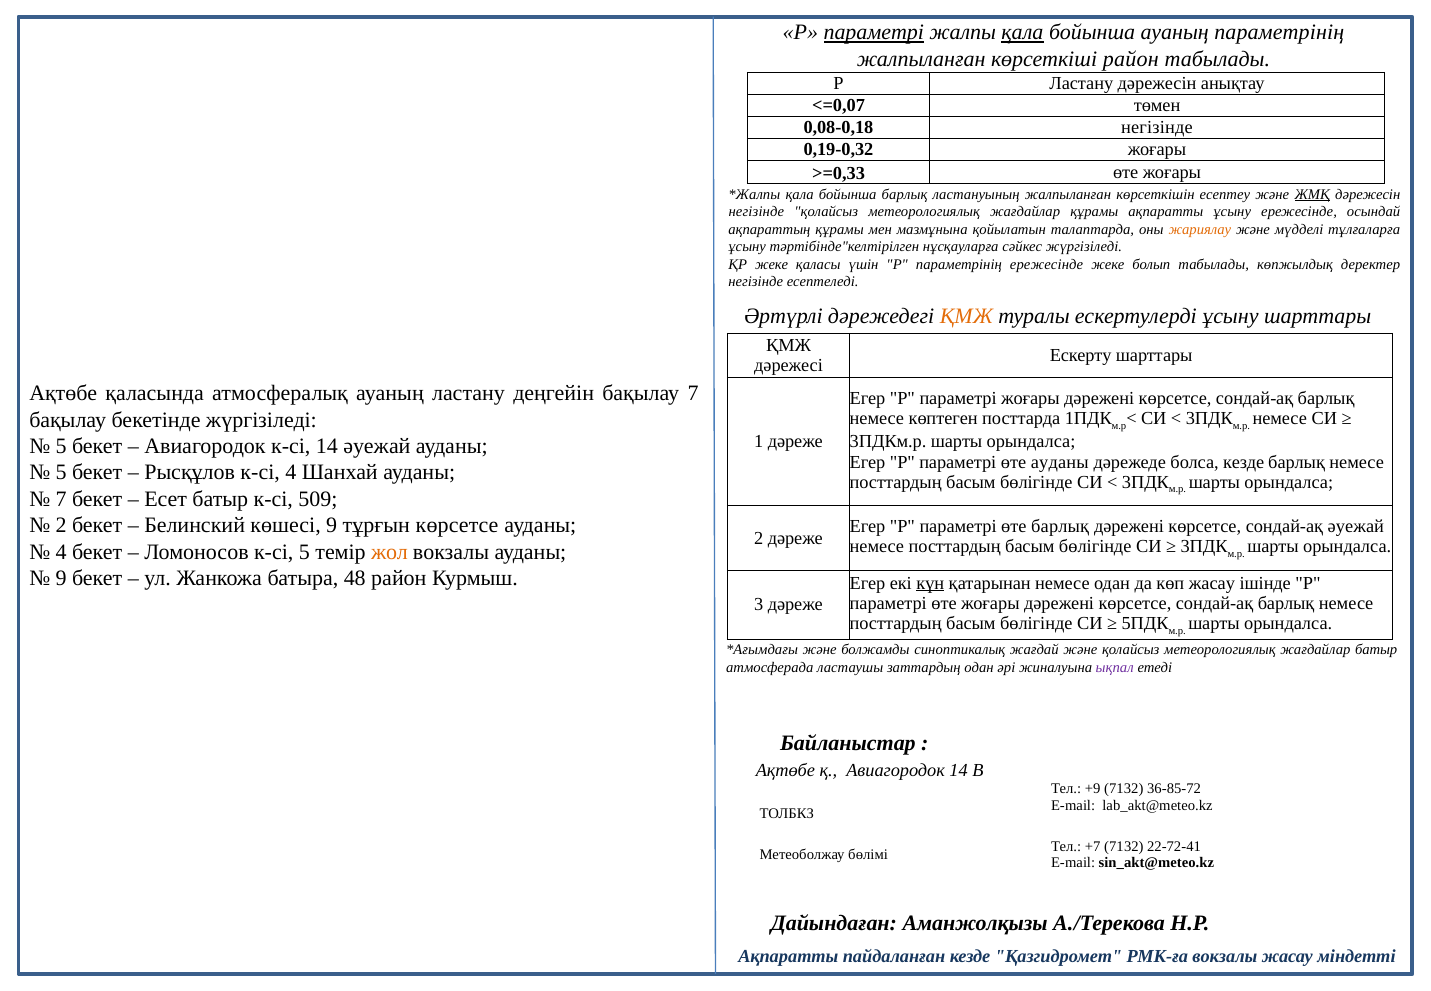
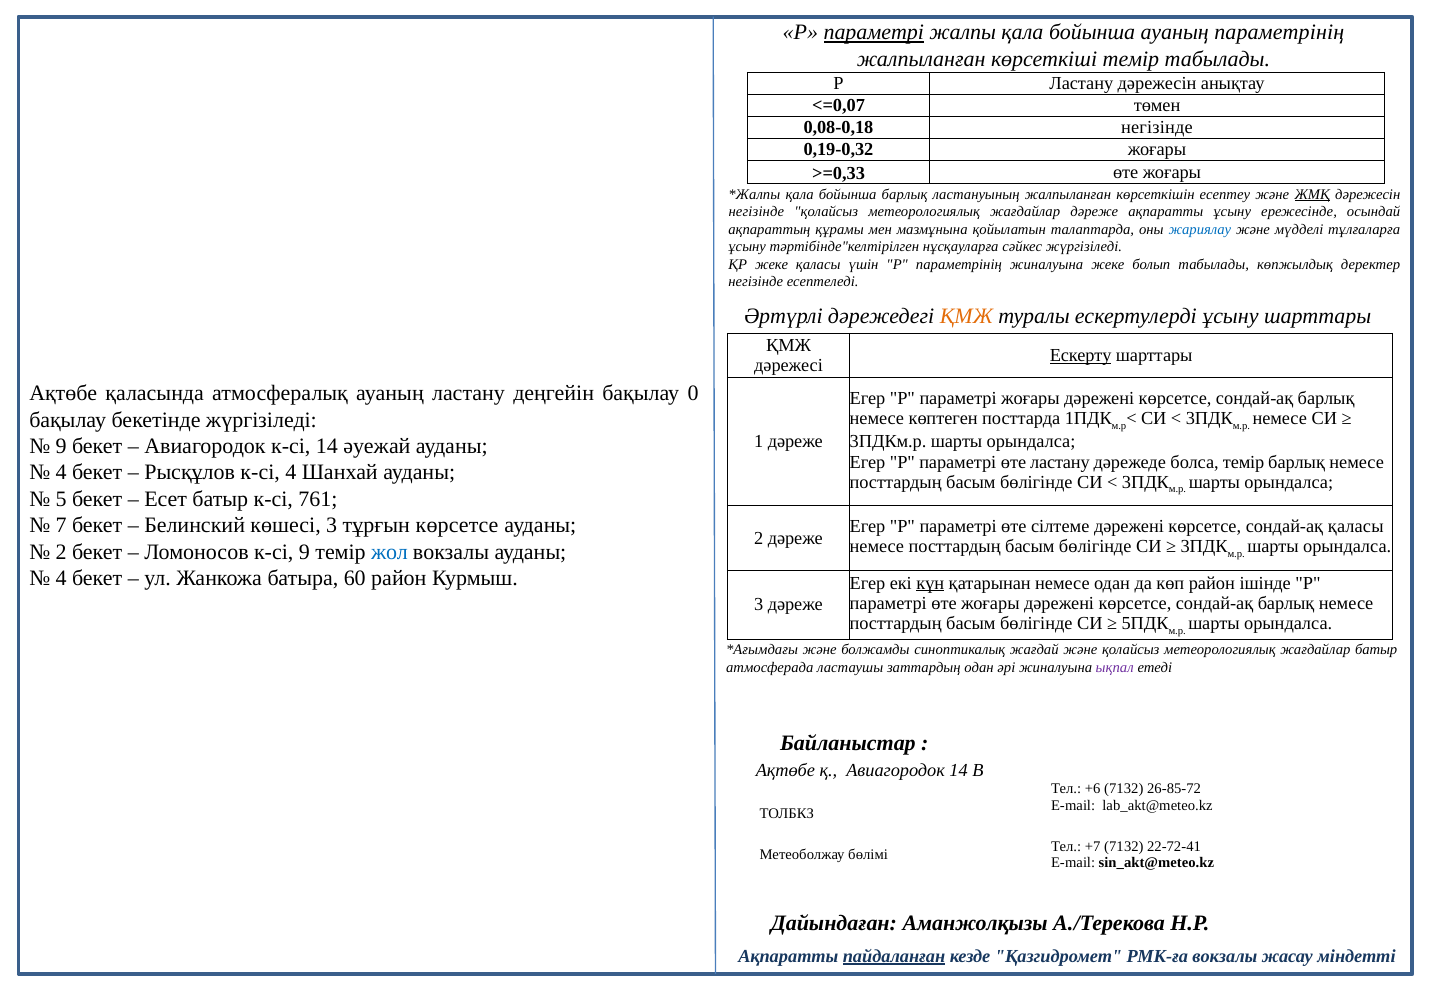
қала underline: present -> none (1022, 33)
көрсеткіші район: район -> темір (1131, 59)
жағдайлар құрамы: құрамы -> дәреже (1094, 212)
жариялау colour: orange -> blue (1200, 229)
параметрінің ережесінде: ережесінде -> жиналуына (1047, 264)
Ескерту underline: none -> present (1081, 355)
бақылау 7: 7 -> 0 (693, 393)
5: 5 -> 9 (61, 446)
өте ауданы: ауданы -> ластану (1060, 462)
болса кезде: кезде -> темір (1244, 462)
5: 5 -> 4 (61, 472)
7: 7 -> 5 (61, 499)
509: 509 -> 761 (318, 499)
2: 2 -> 7 (61, 525)
көшесі 9: 9 -> 3 (332, 525)
өте барлық: барлық -> сілтеме (1060, 526)
сондай-ақ әуежай: әуежай -> қаласы (1356, 526)
4: 4 -> 2 (61, 552)
к-сі 5: 5 -> 9 (304, 552)
жол colour: orange -> blue (389, 552)
9: 9 -> 4 (61, 578)
48: 48 -> 60 (355, 578)
көп жасау: жасау -> район (1212, 583)
+9: +9 -> +6 (1093, 789)
36-85-72: 36-85-72 -> 26-85-72 (1174, 789)
пайдаланған underline: none -> present (894, 956)
